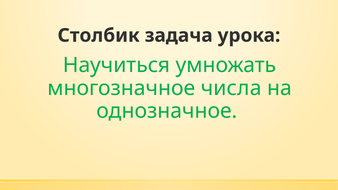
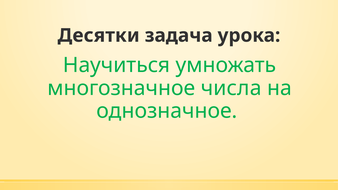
Столбик: Столбик -> Десятки (99, 35)
